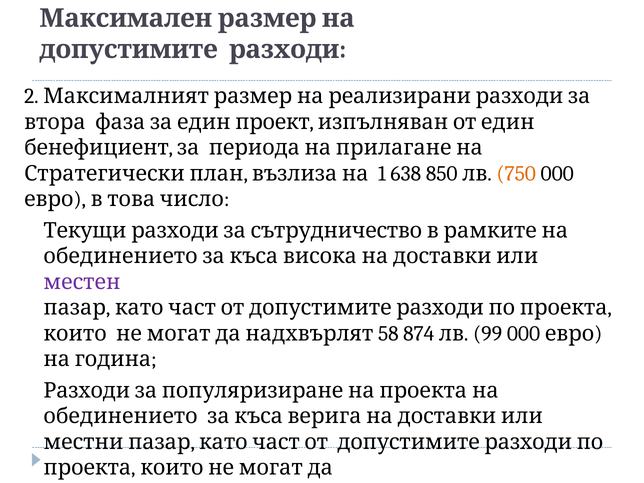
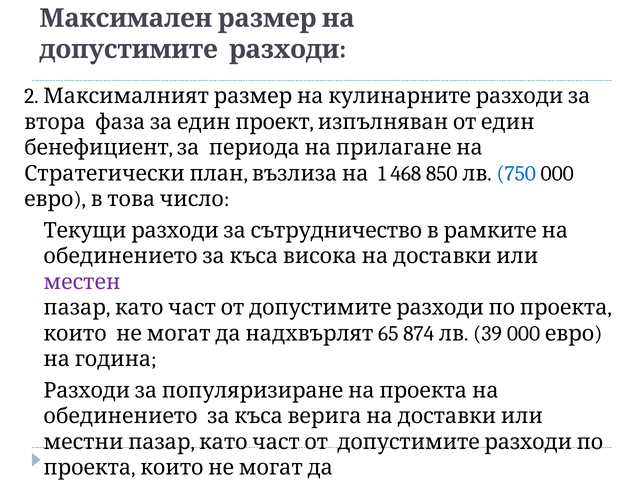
реализирани: реализирани -> кулинарните (400, 96)
638: 638 -> 468 (406, 174)
750 colour: orange -> blue (516, 174)
58: 58 -> 65 (388, 334)
99: 99 -> 39 (487, 334)
